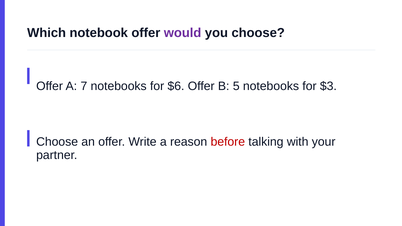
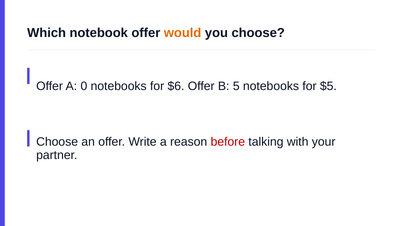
would colour: purple -> orange (183, 33)
7: 7 -> 0 (84, 86)
$3: $3 -> $5 (328, 86)
